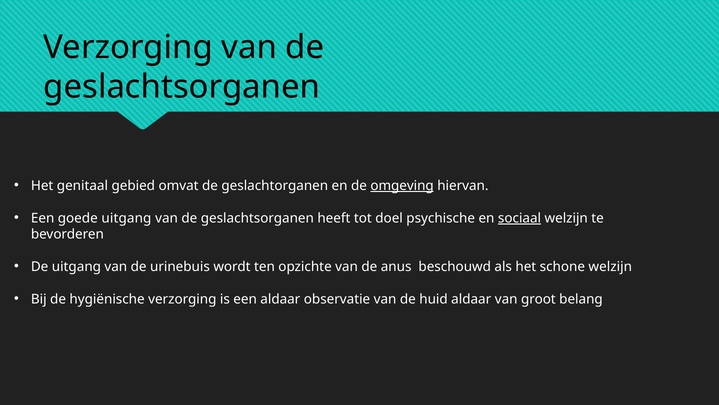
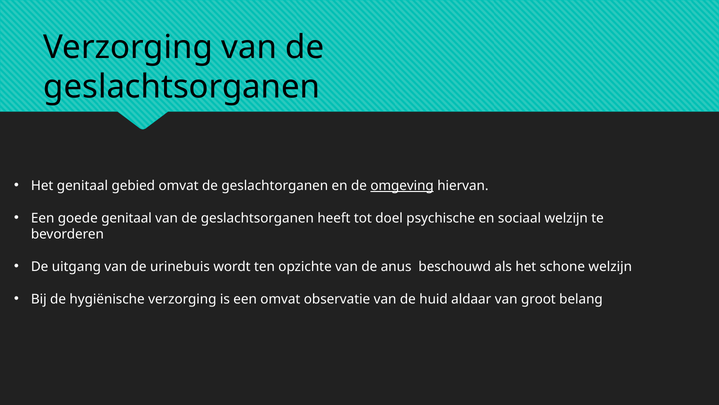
goede uitgang: uitgang -> genitaal (127, 218)
sociaal underline: present -> none (520, 218)
een aldaar: aldaar -> omvat (280, 299)
